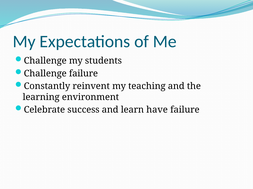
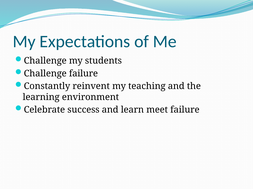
have: have -> meet (157, 110)
